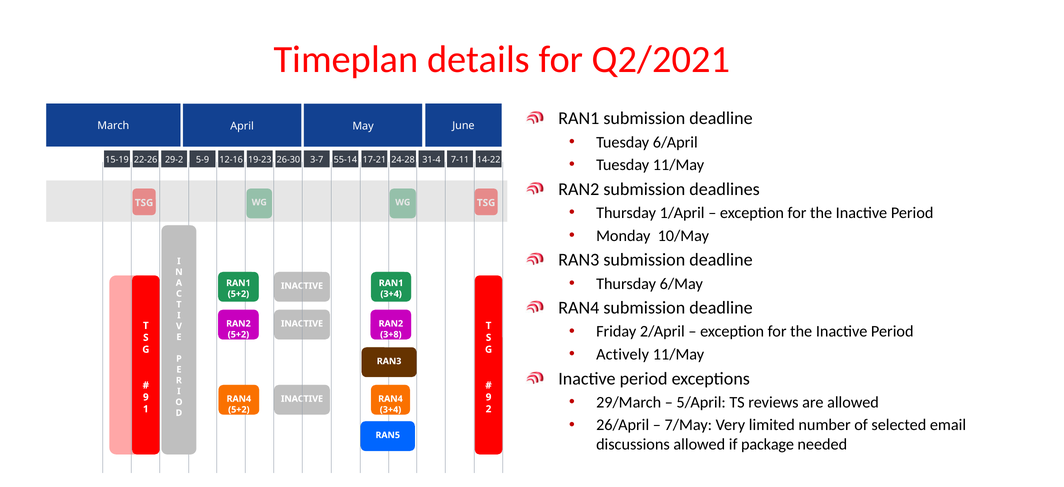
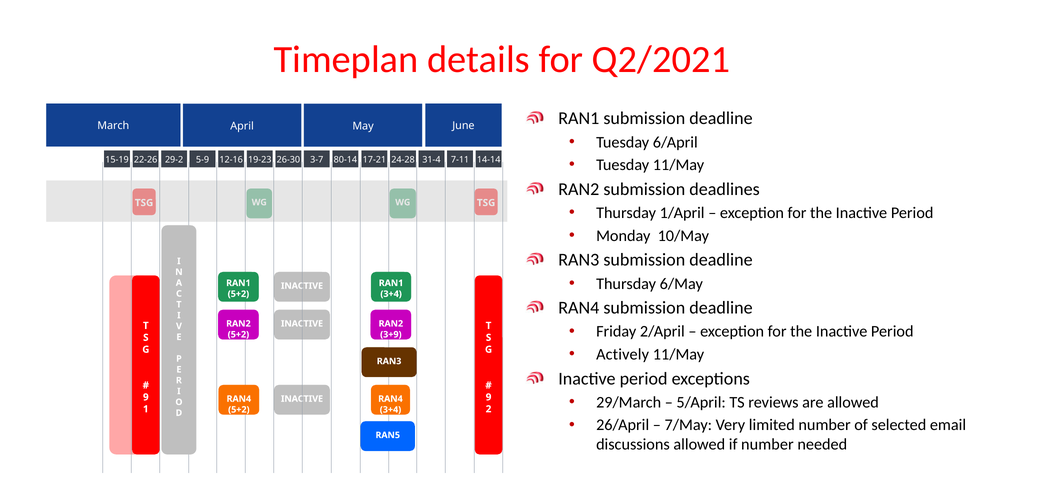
55-14: 55-14 -> 80-14 (345, 159)
14-22: 14-22 -> 14-14 (489, 159)
3+8: 3+8 -> 3+9 (391, 334)
if package: package -> number (767, 444)
